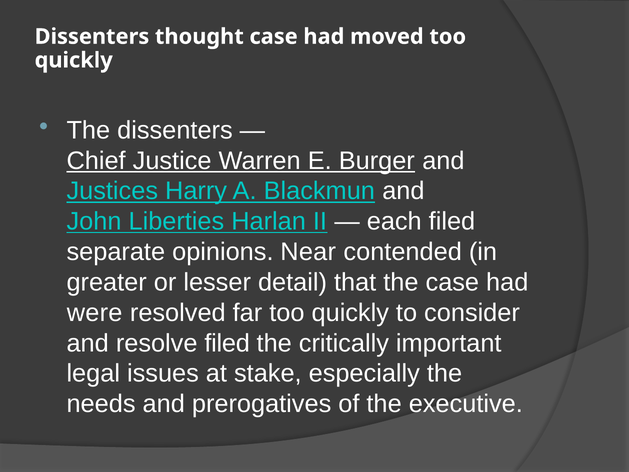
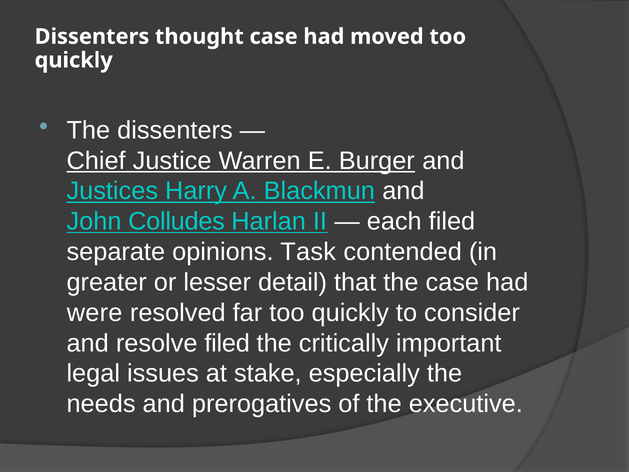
Liberties: Liberties -> Colludes (177, 221)
Near: Near -> Task (308, 252)
